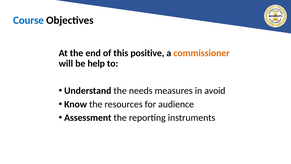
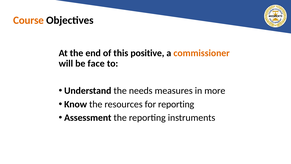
Course colour: blue -> orange (28, 20)
help: help -> face (96, 63)
avoid: avoid -> more (215, 90)
for audience: audience -> reporting (176, 104)
